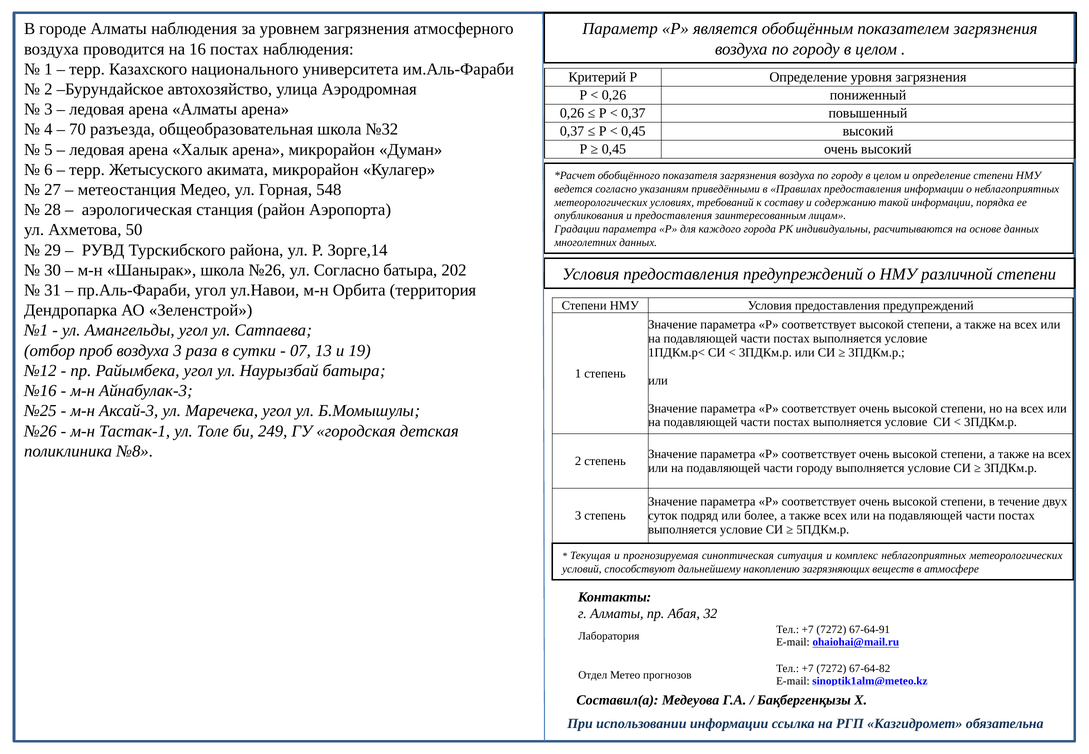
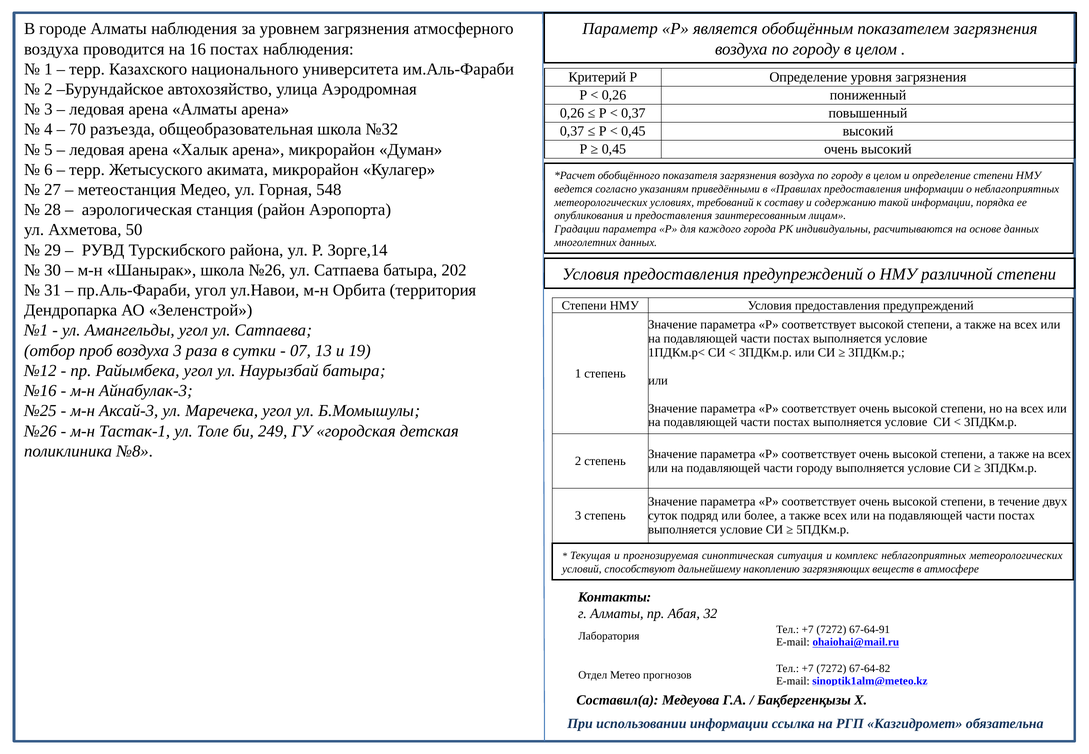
№26 ул Согласно: Согласно -> Сатпаева (347, 270)
